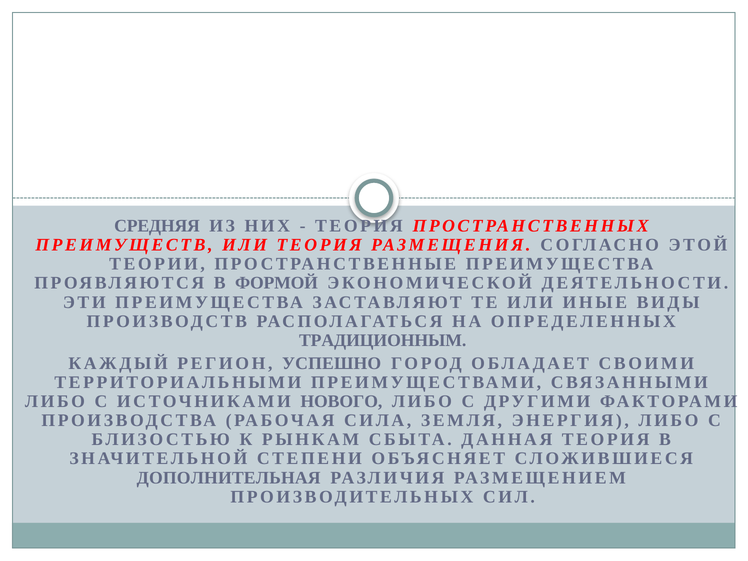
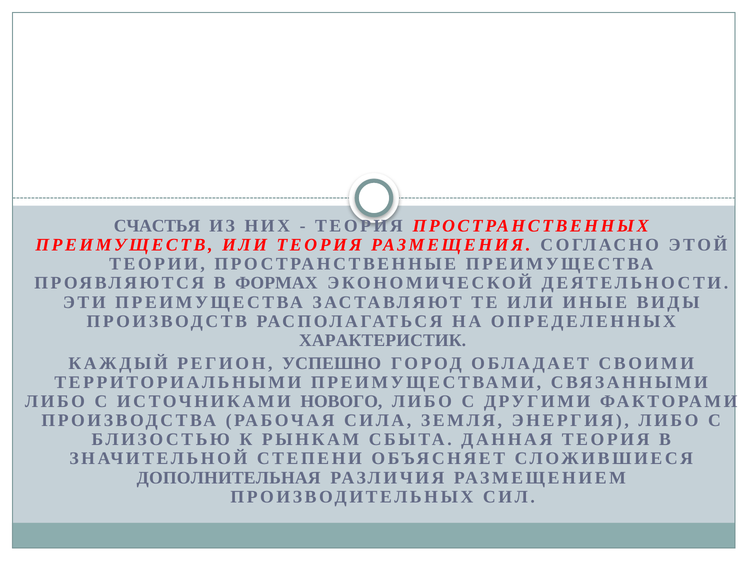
СРЕДНЯЯ: СРЕДНЯЯ -> СЧАСТЬЯ (157, 226)
ФОРМОЙ: ФОРМОЙ -> ФОРМАХ (276, 283)
ТРАДИЦИОННЫМ: ТРАДИЦИОННЫМ -> ХАРАКТЕРИСТИК (383, 340)
